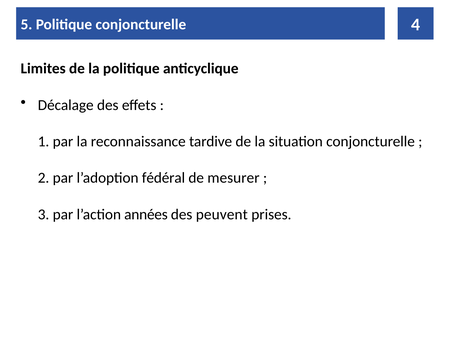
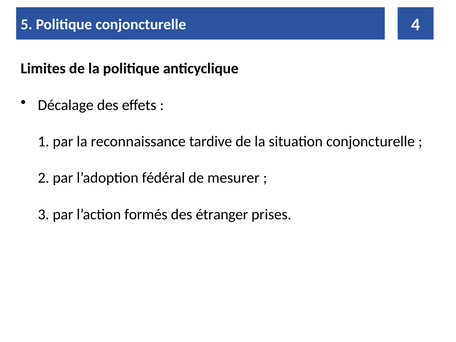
années: années -> formés (146, 214)
peuvent: peuvent -> étranger (222, 214)
